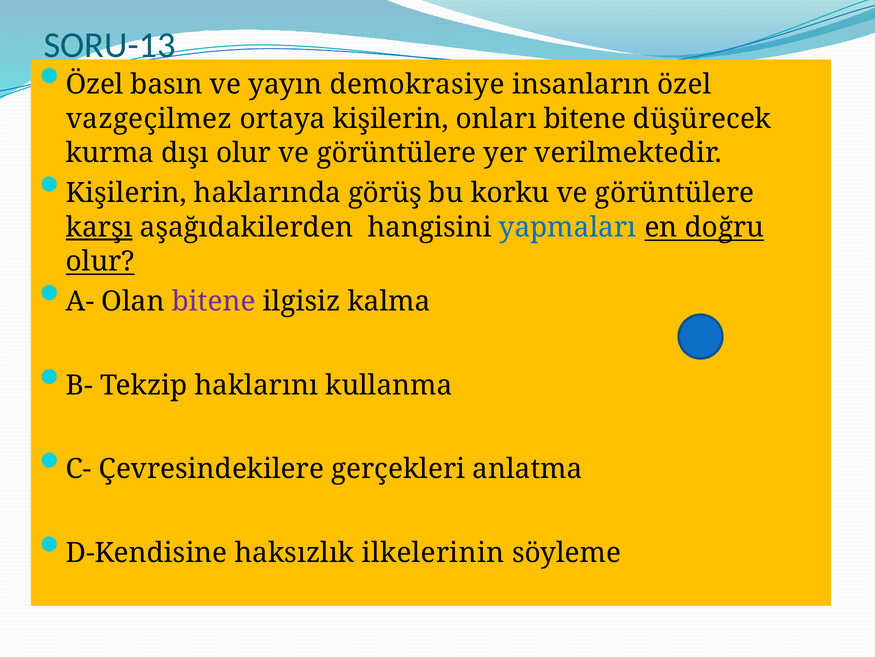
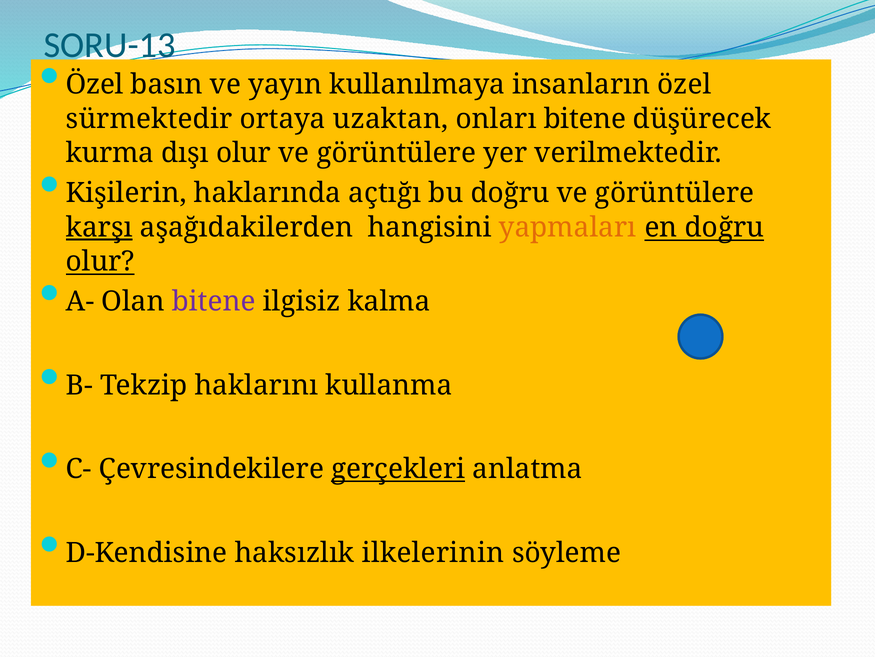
demokrasiye: demokrasiye -> kullanılmaya (417, 84)
vazgeçilmez: vazgeçilmez -> sürmektedir (149, 119)
ortaya kişilerin: kişilerin -> uzaktan (391, 119)
görüş: görüş -> açtığı (385, 193)
bu korku: korku -> doğru (510, 193)
yapmaları colour: blue -> orange (567, 227)
gerçekleri underline: none -> present (398, 469)
